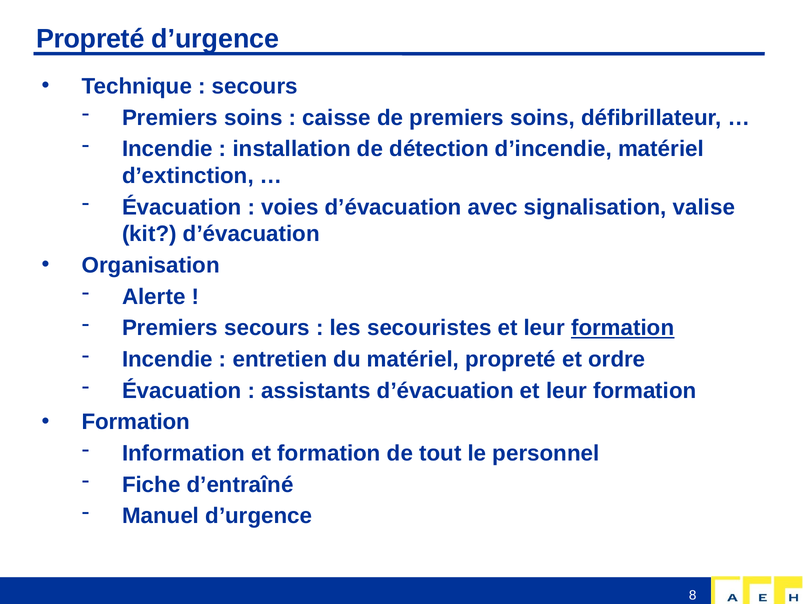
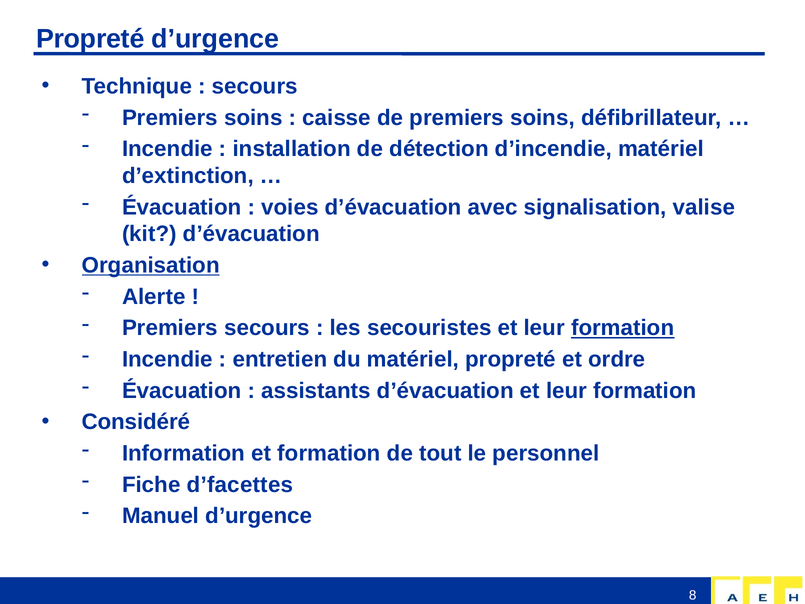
Organisation underline: none -> present (151, 265)
Formation: Formation -> Considéré (136, 422)
d’entraîné: d’entraîné -> d’facettes (240, 484)
